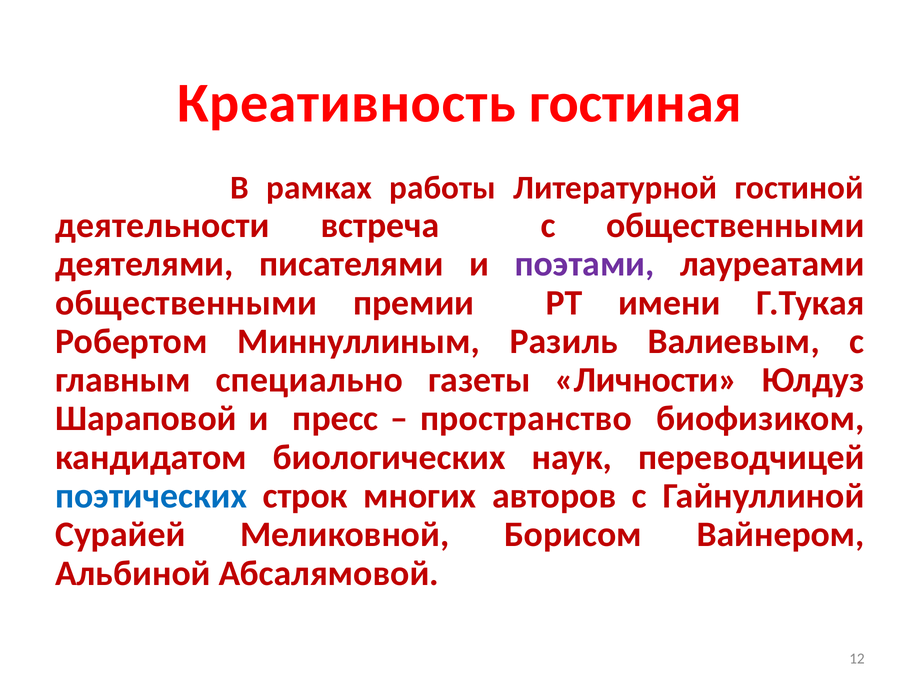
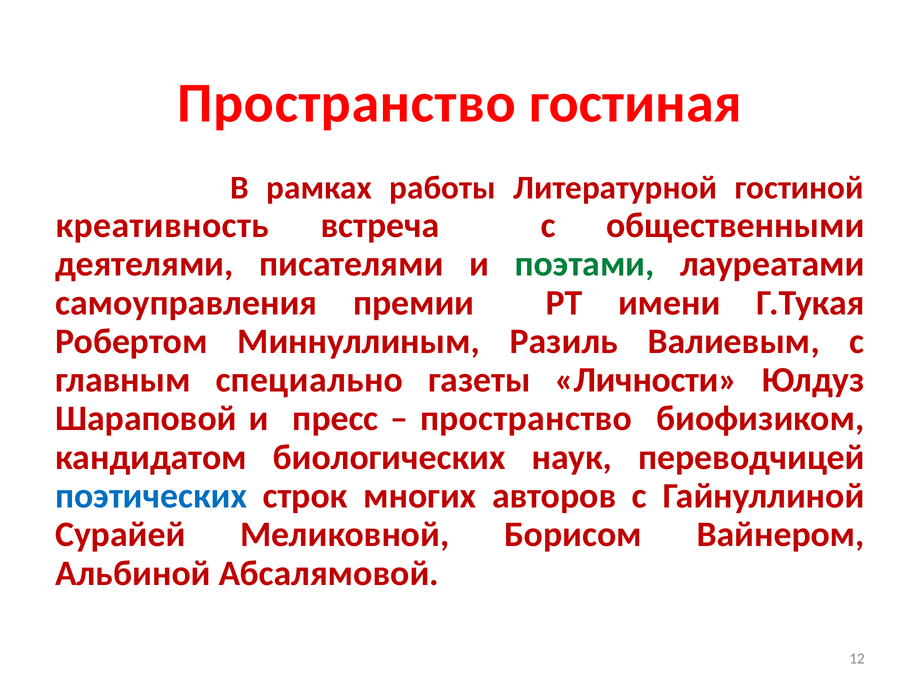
Креативность: Креативность -> Пространство (347, 103)
деятельности: деятельности -> креативность (162, 225)
поэтами colour: purple -> green (585, 264)
общественными: общественными -> самоуправления (186, 303)
